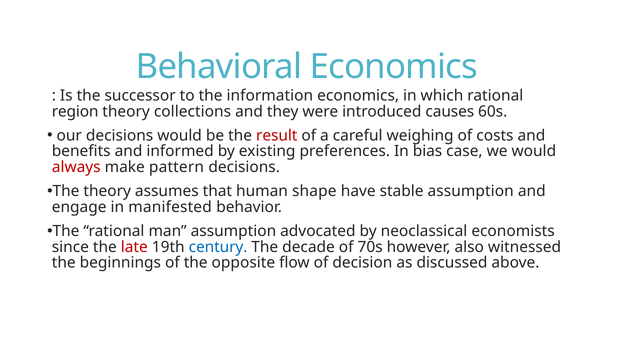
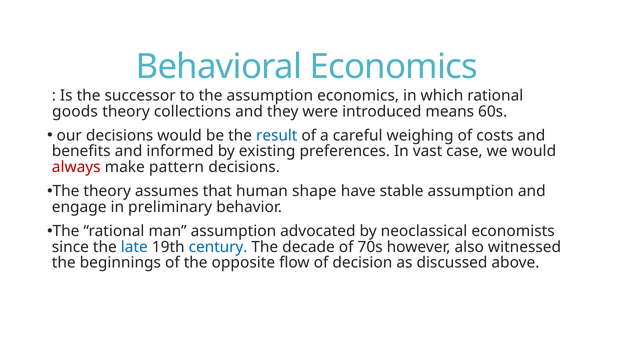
the information: information -> assumption (270, 96)
region: region -> goods (75, 111)
causes: causes -> means (450, 111)
result colour: red -> blue (277, 136)
bias: bias -> vast (428, 151)
manifested: manifested -> preliminary (170, 207)
late colour: red -> blue (134, 247)
